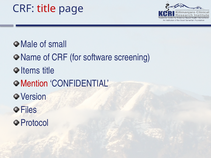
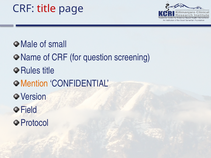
software: software -> question (98, 57)
Items: Items -> Rules (30, 71)
Mention colour: red -> orange (34, 84)
Files: Files -> Field (29, 110)
